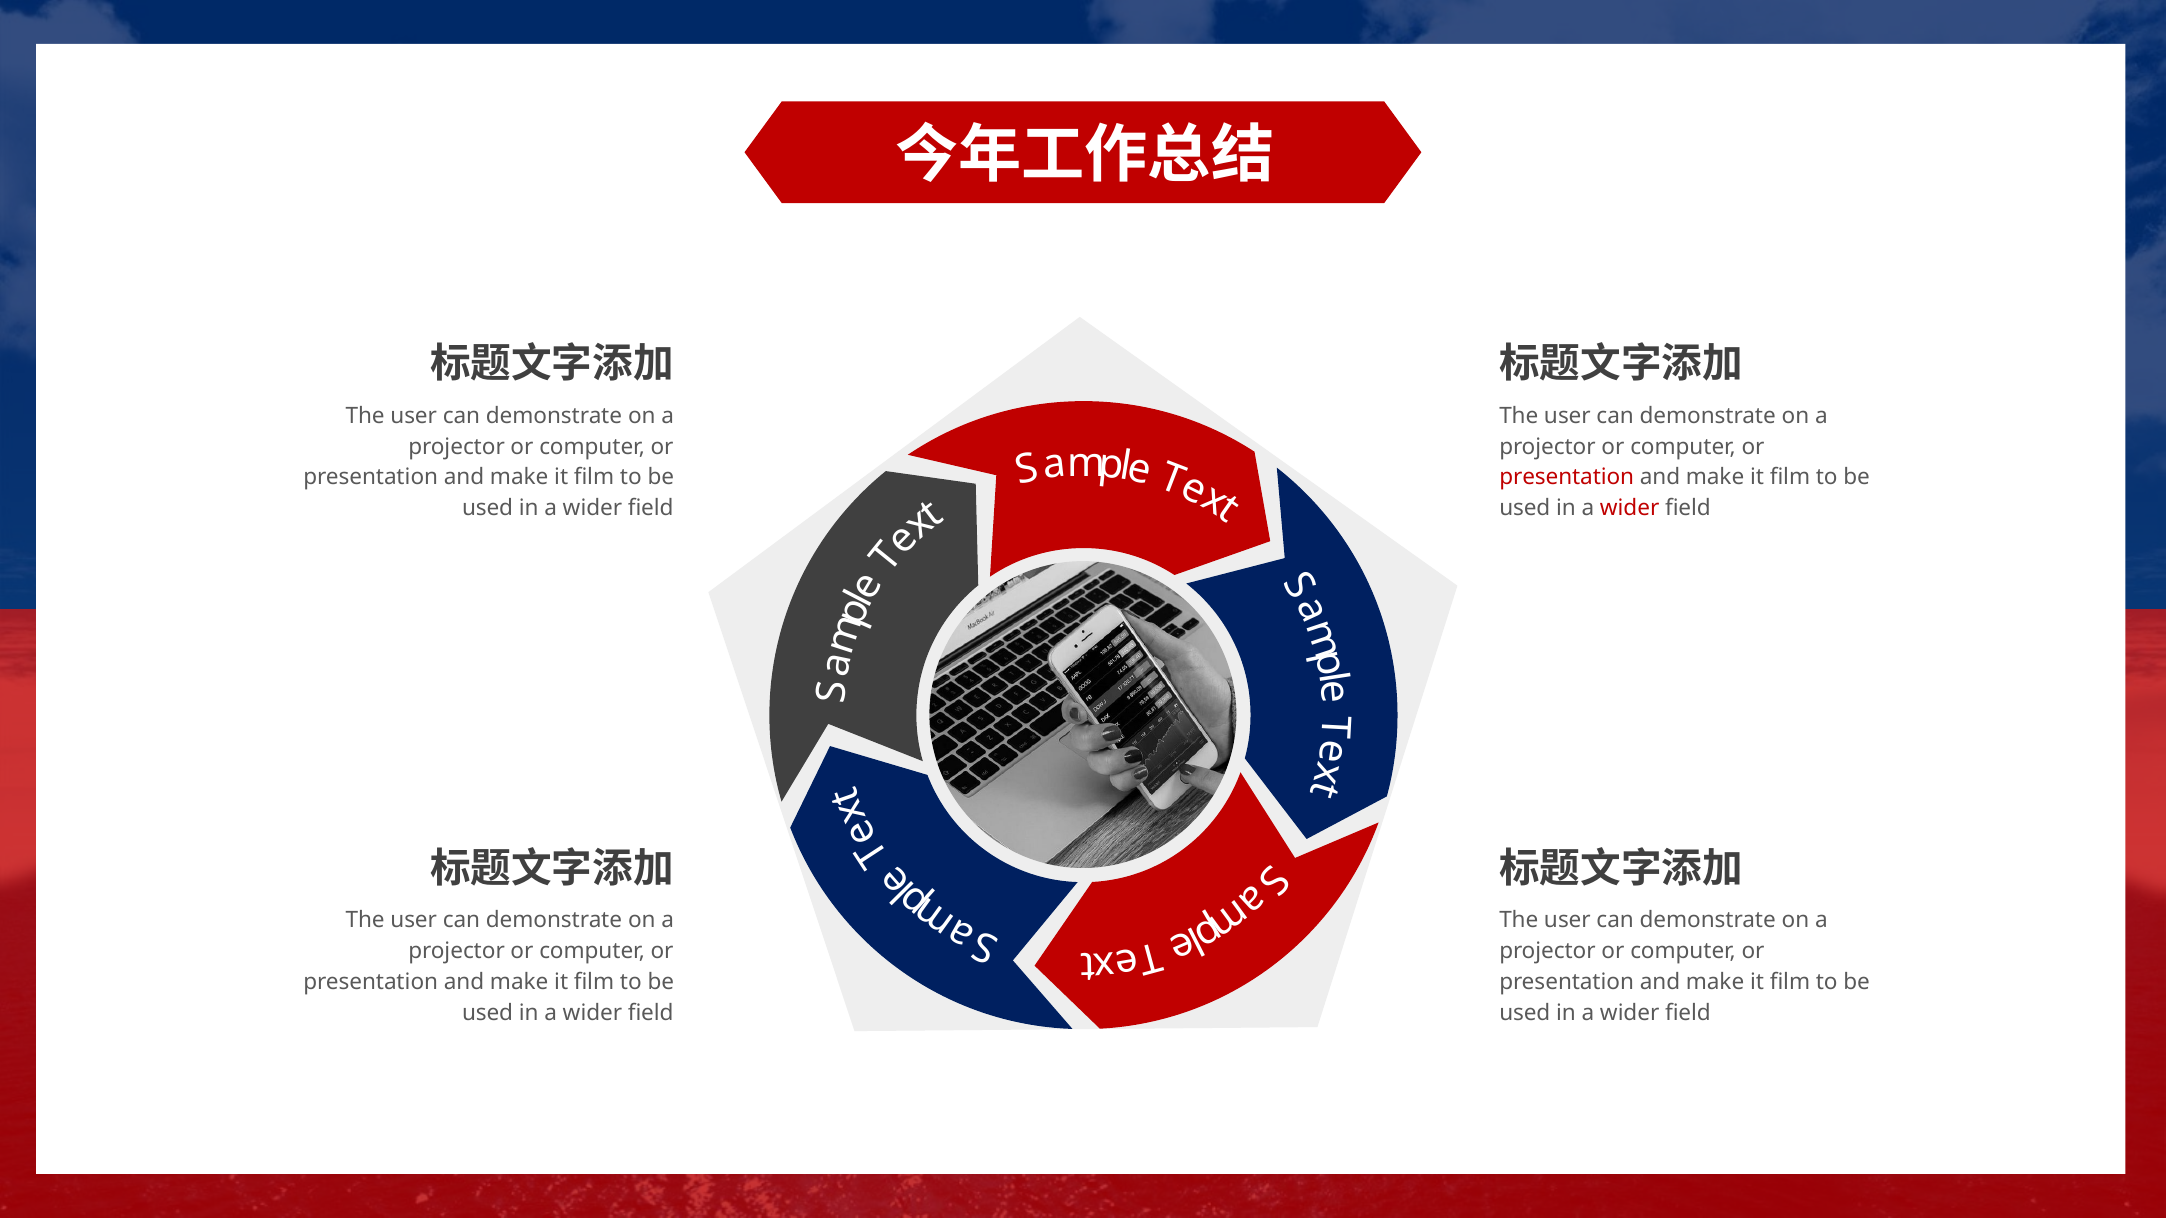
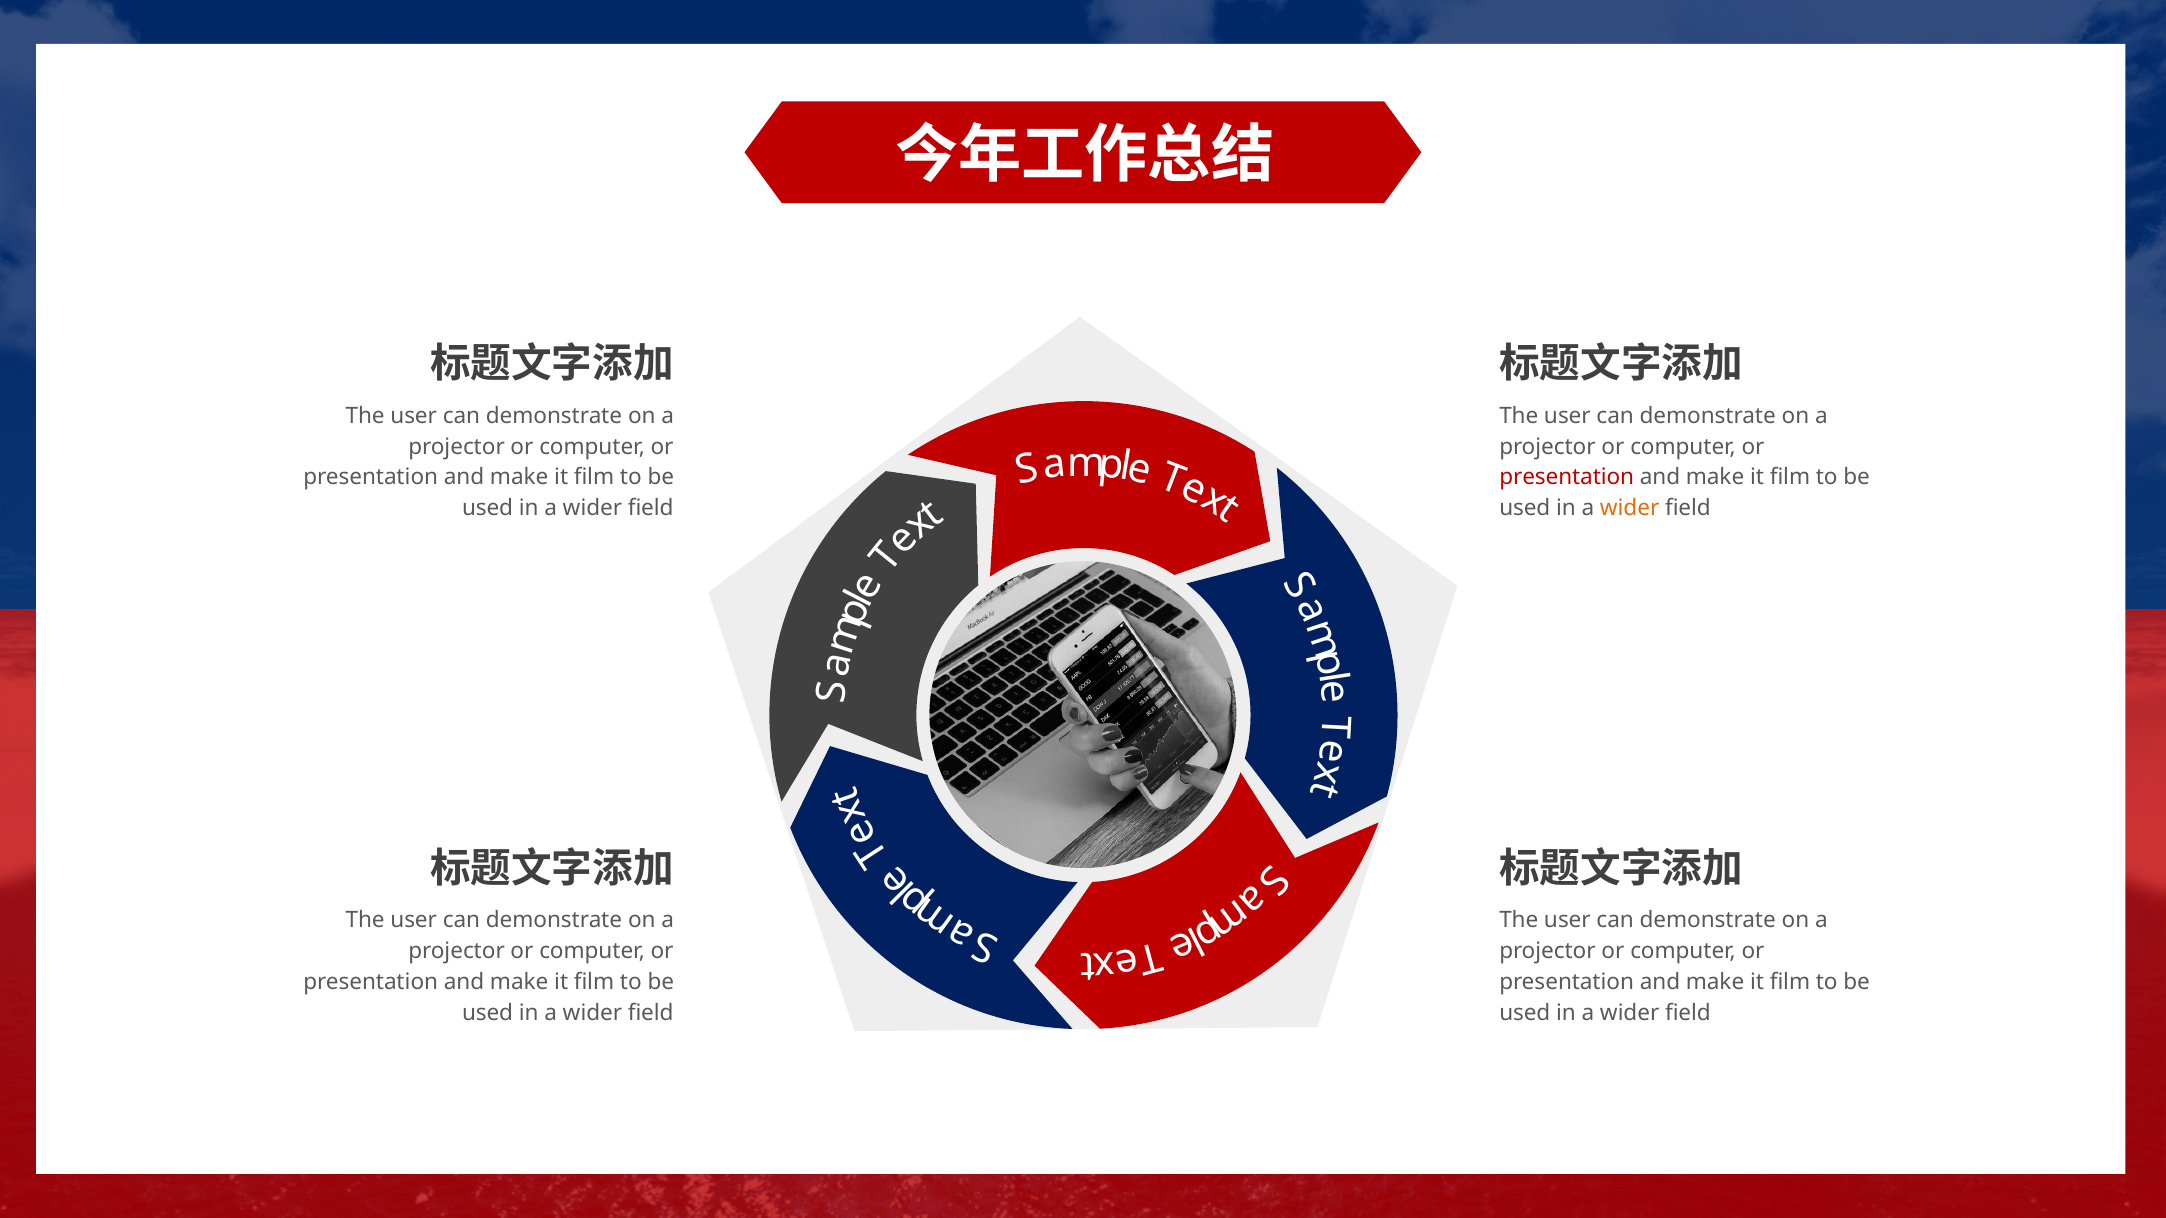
wider colour: red -> orange (1630, 509)
